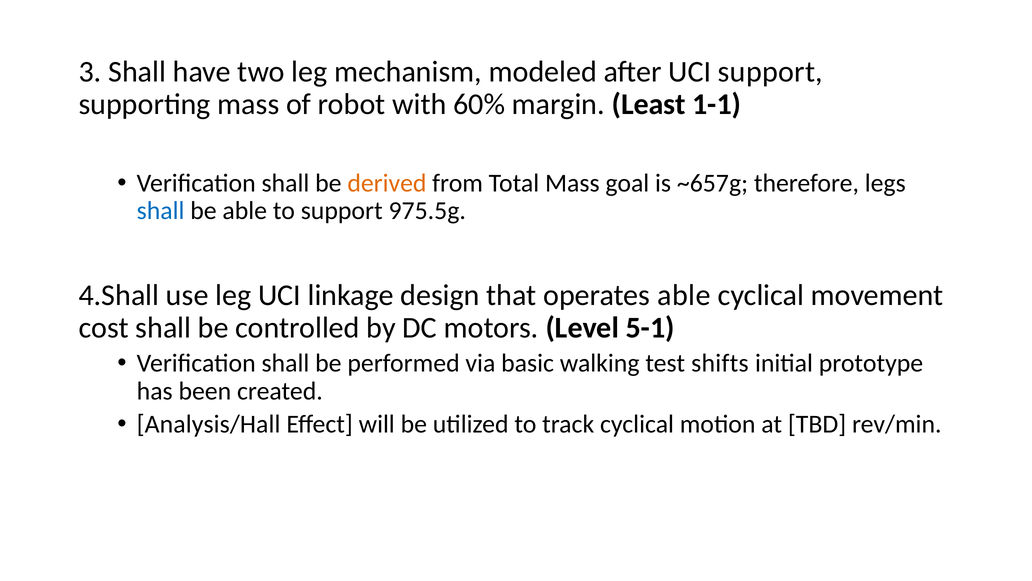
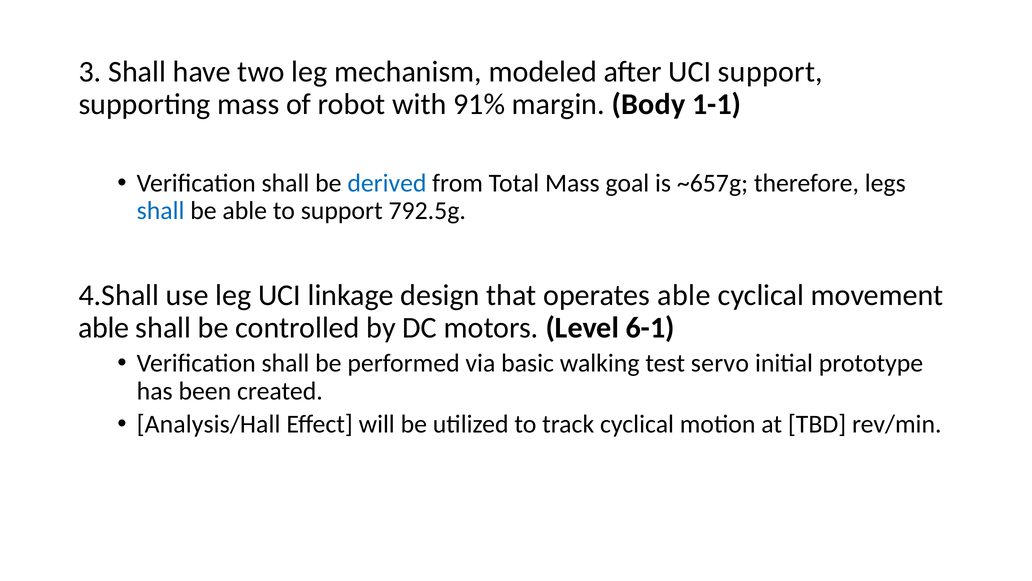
60%: 60% -> 91% (479, 104)
Least: Least -> Body (649, 104)
derived colour: orange -> blue (387, 183)
975.5g: 975.5g -> 792.5g (427, 211)
cost: cost -> able (104, 327)
5-1: 5-1 -> 6-1 (650, 327)
shifts: shifts -> servo (720, 363)
